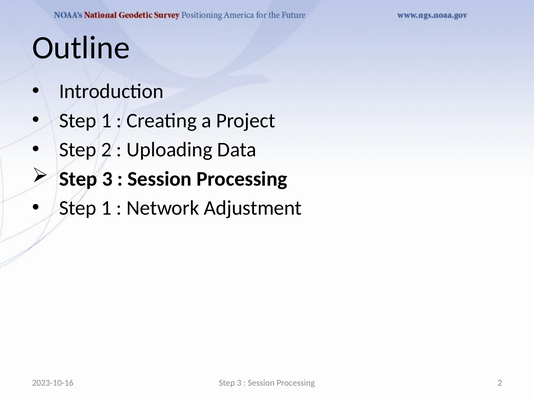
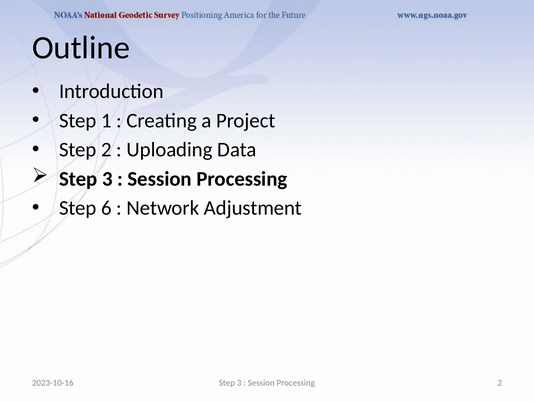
1: 1 -> 6 (106, 208)
